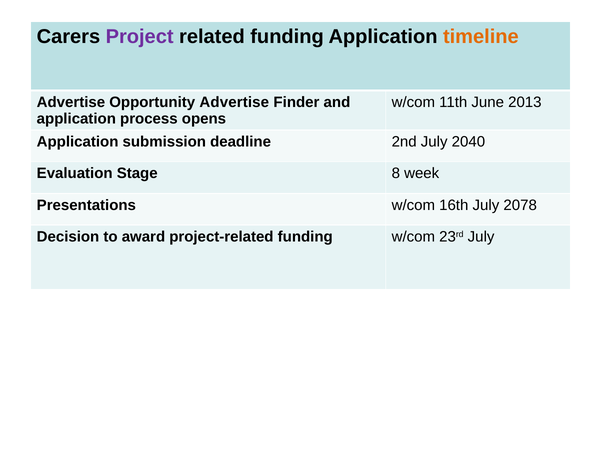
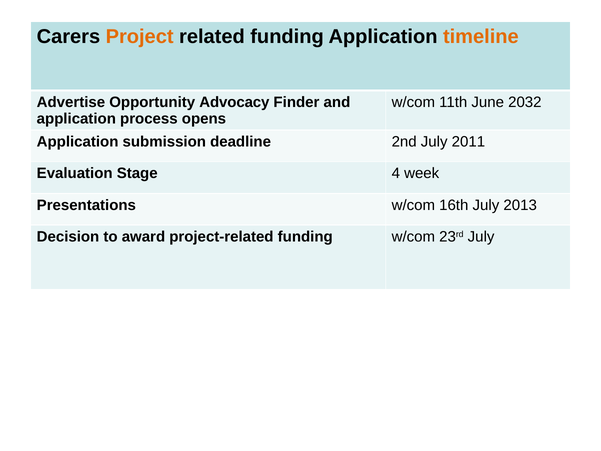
Project colour: purple -> orange (140, 36)
Opportunity Advertise: Advertise -> Advocacy (234, 102)
2013: 2013 -> 2032 (525, 102)
2040: 2040 -> 2011 (468, 142)
8: 8 -> 4 (396, 173)
2078: 2078 -> 2013 (520, 205)
